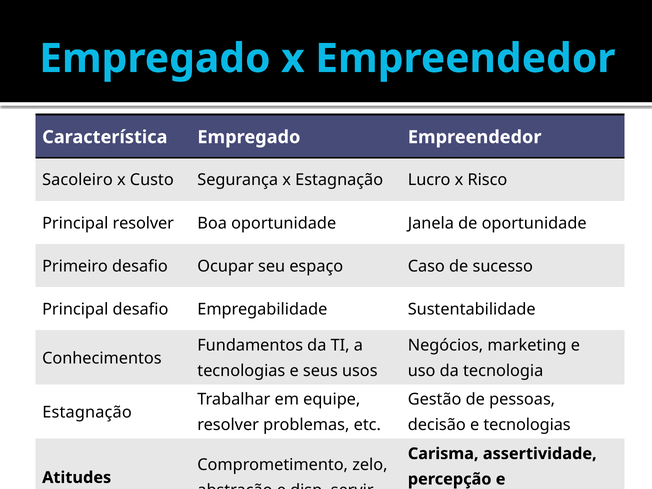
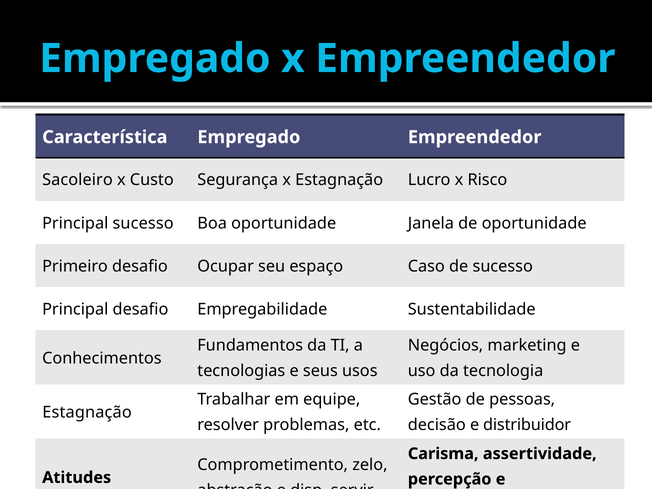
Principal resolver: resolver -> sucesso (143, 223)
e tecnologias: tecnologias -> distribuidor (527, 425)
